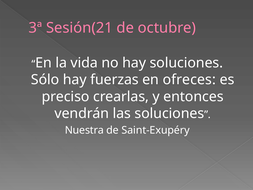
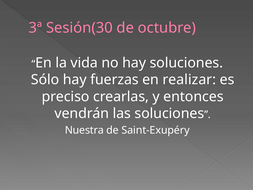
Sesión(21: Sesión(21 -> Sesión(30 (79, 28)
ofreces: ofreces -> realizar (189, 80)
